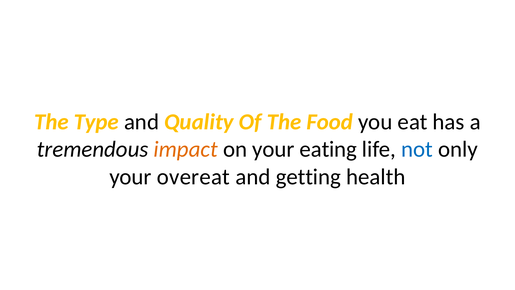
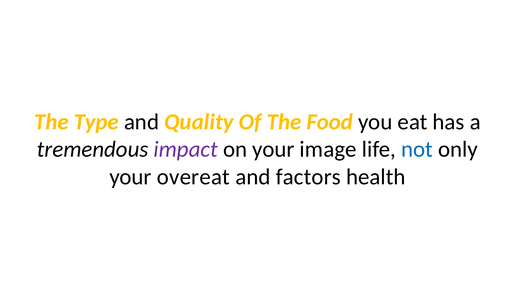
impact colour: orange -> purple (186, 149)
eating: eating -> image (328, 149)
getting: getting -> factors (308, 177)
